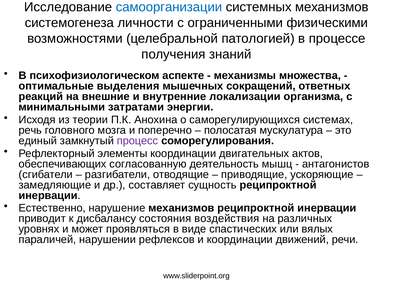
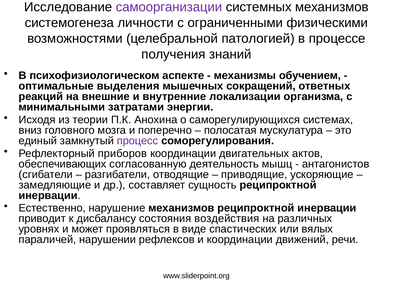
самоорганизации colour: blue -> purple (169, 7)
множества: множества -> обучением (310, 76)
речь: речь -> вниз (30, 130)
элементы: элементы -> приборов (122, 153)
